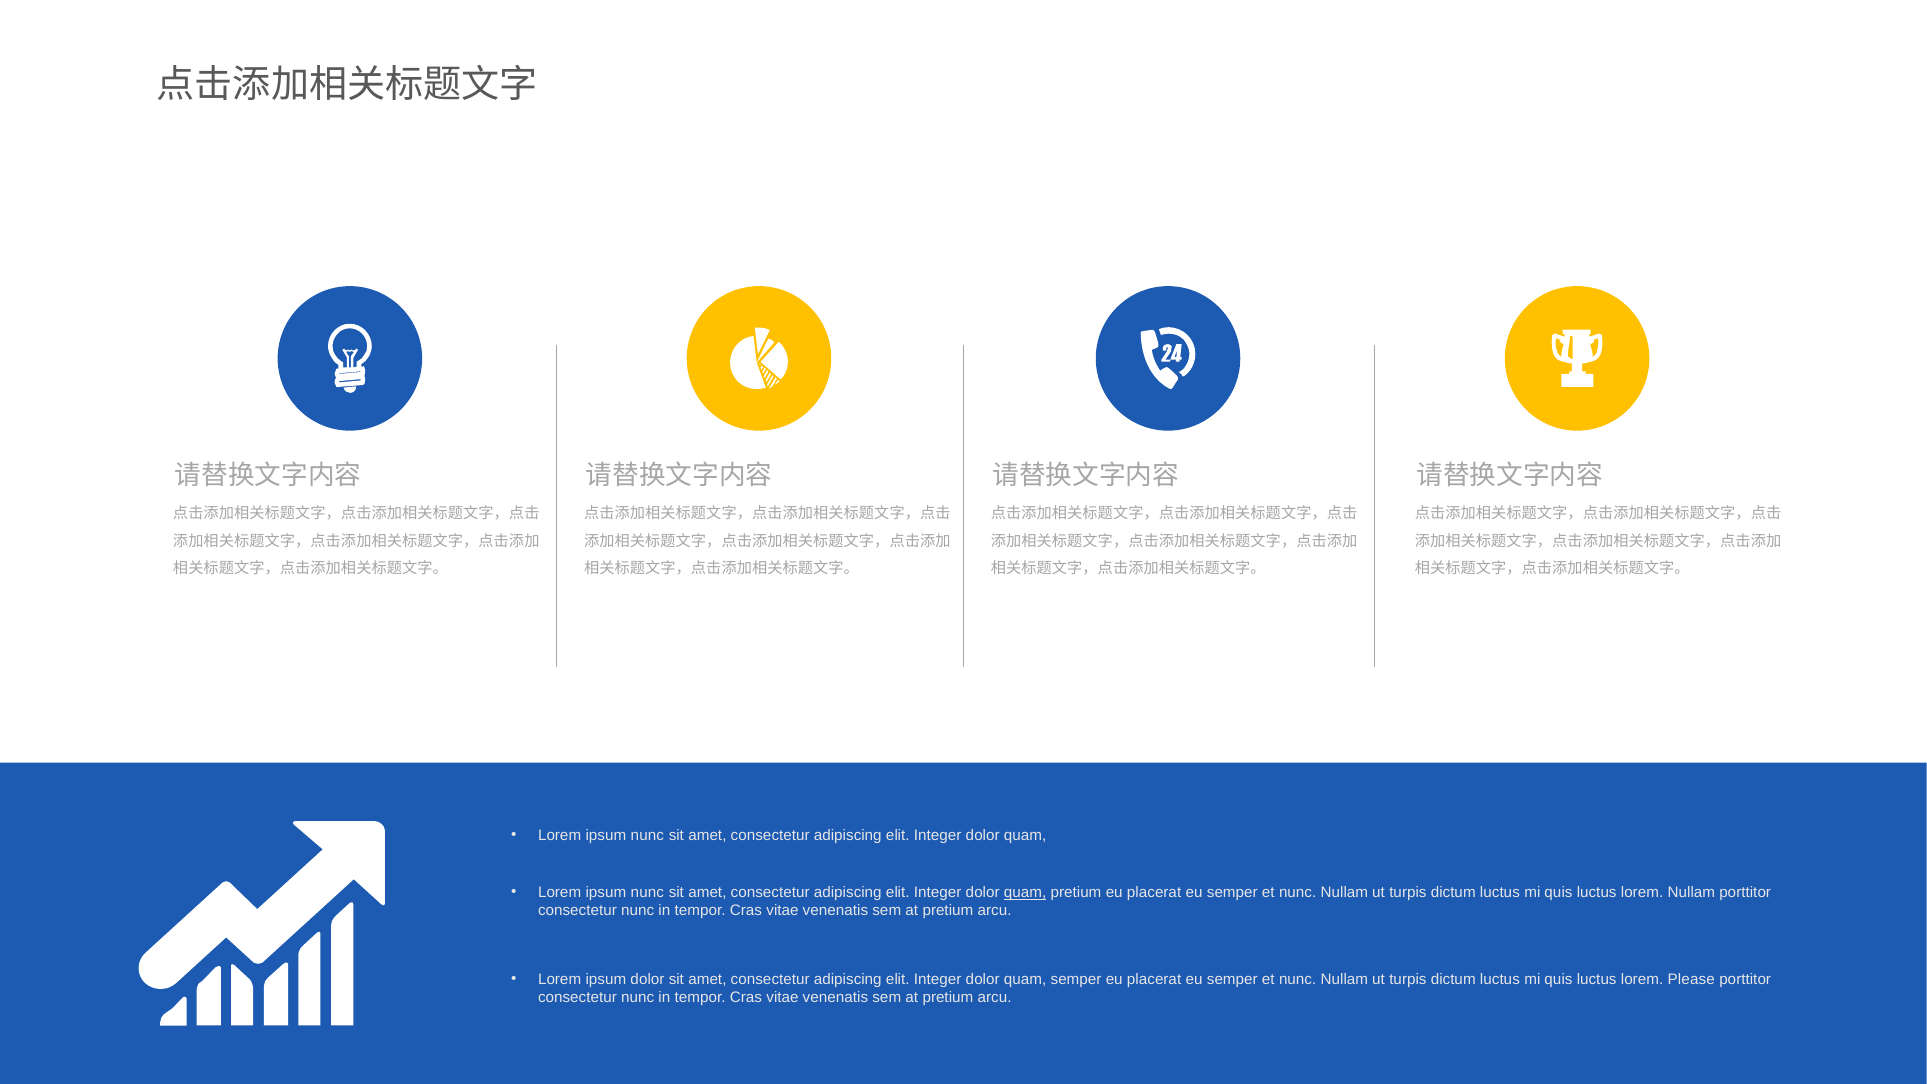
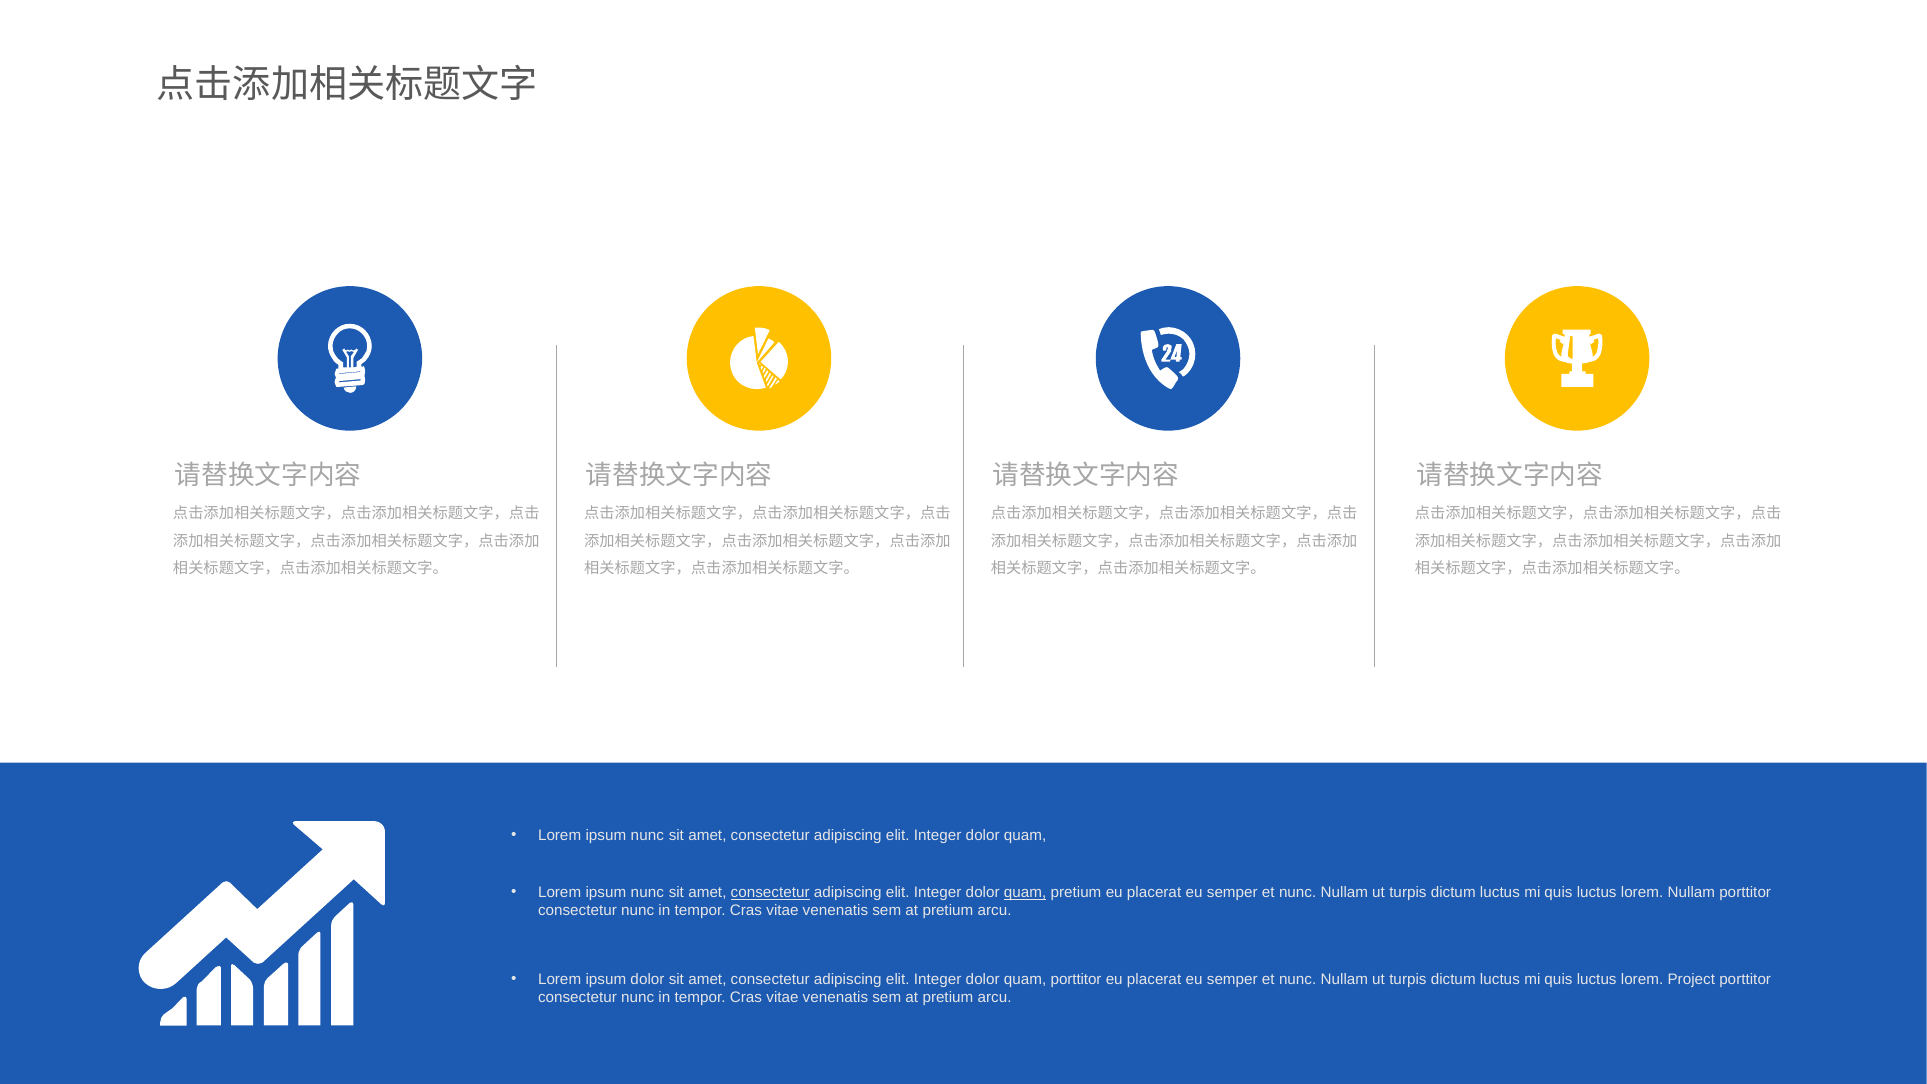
consectetur underline: none -> present (770, 893)
quam semper: semper -> porttitor (1076, 979)
Please: Please -> Project (1691, 979)
